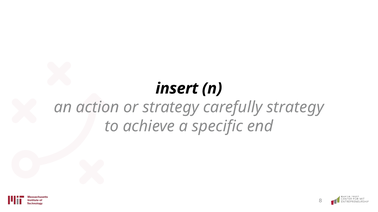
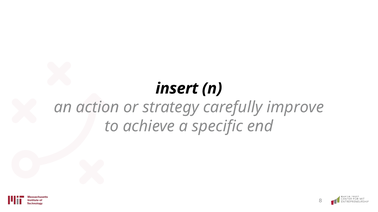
carefully strategy: strategy -> improve (295, 108)
